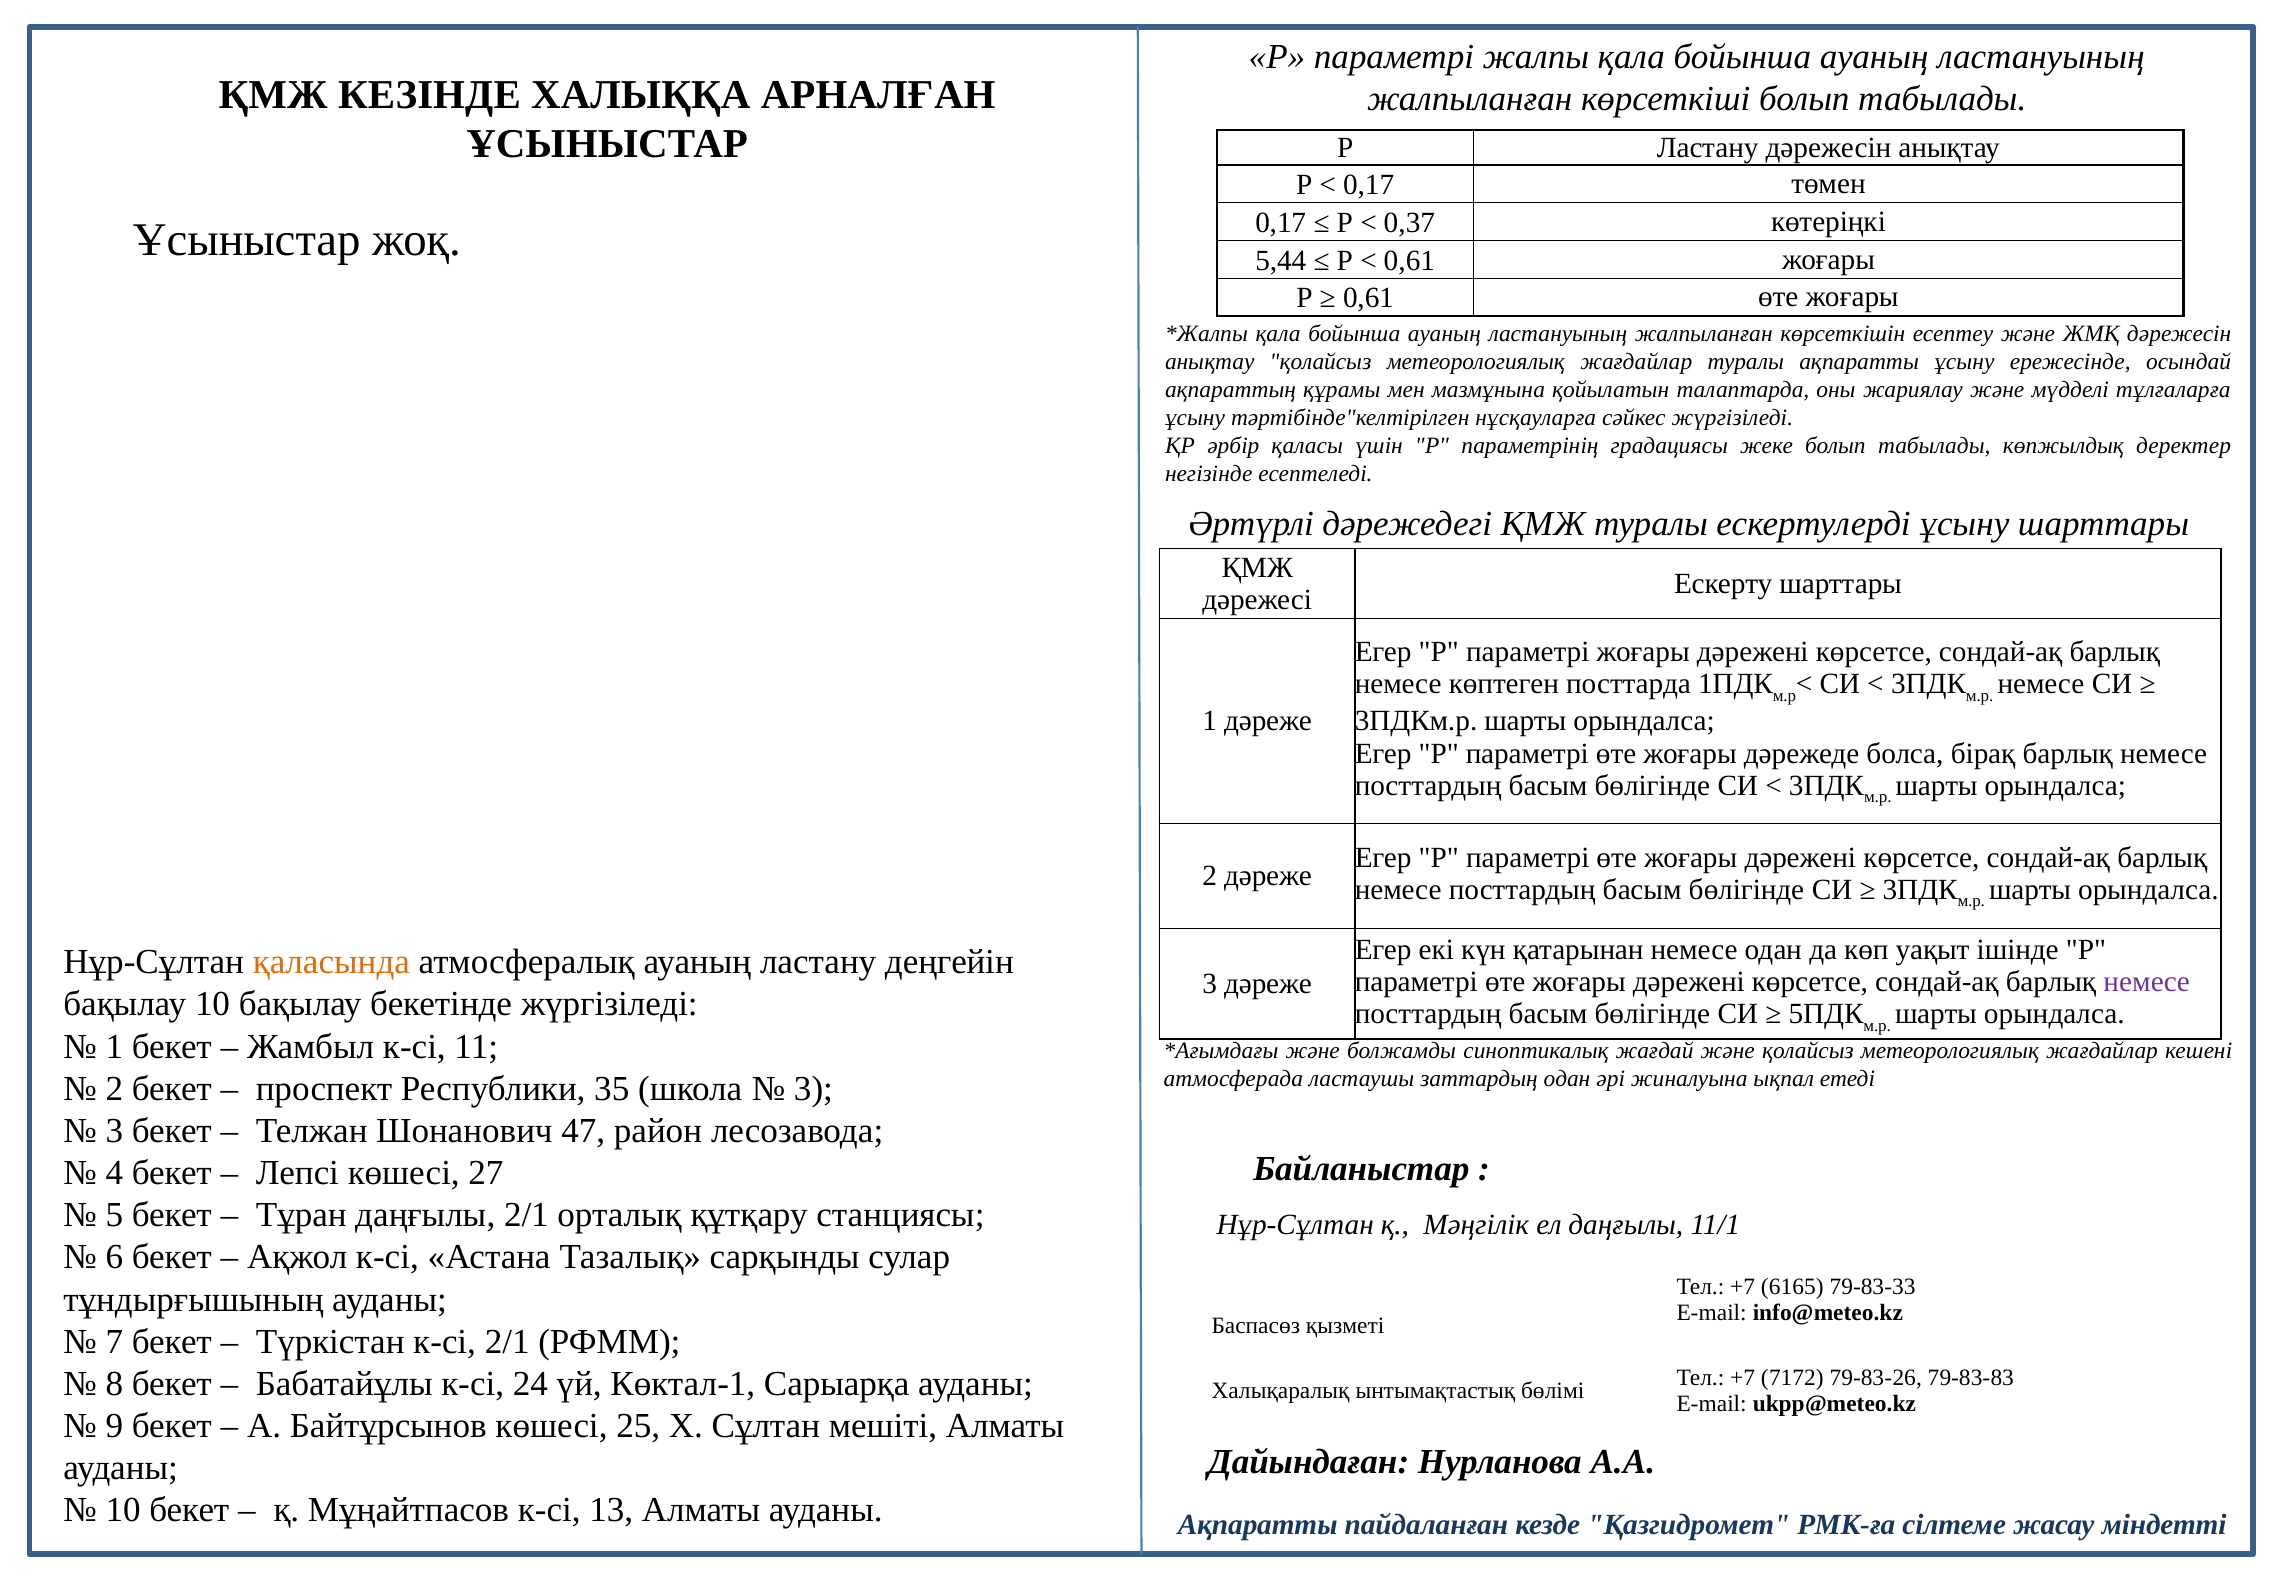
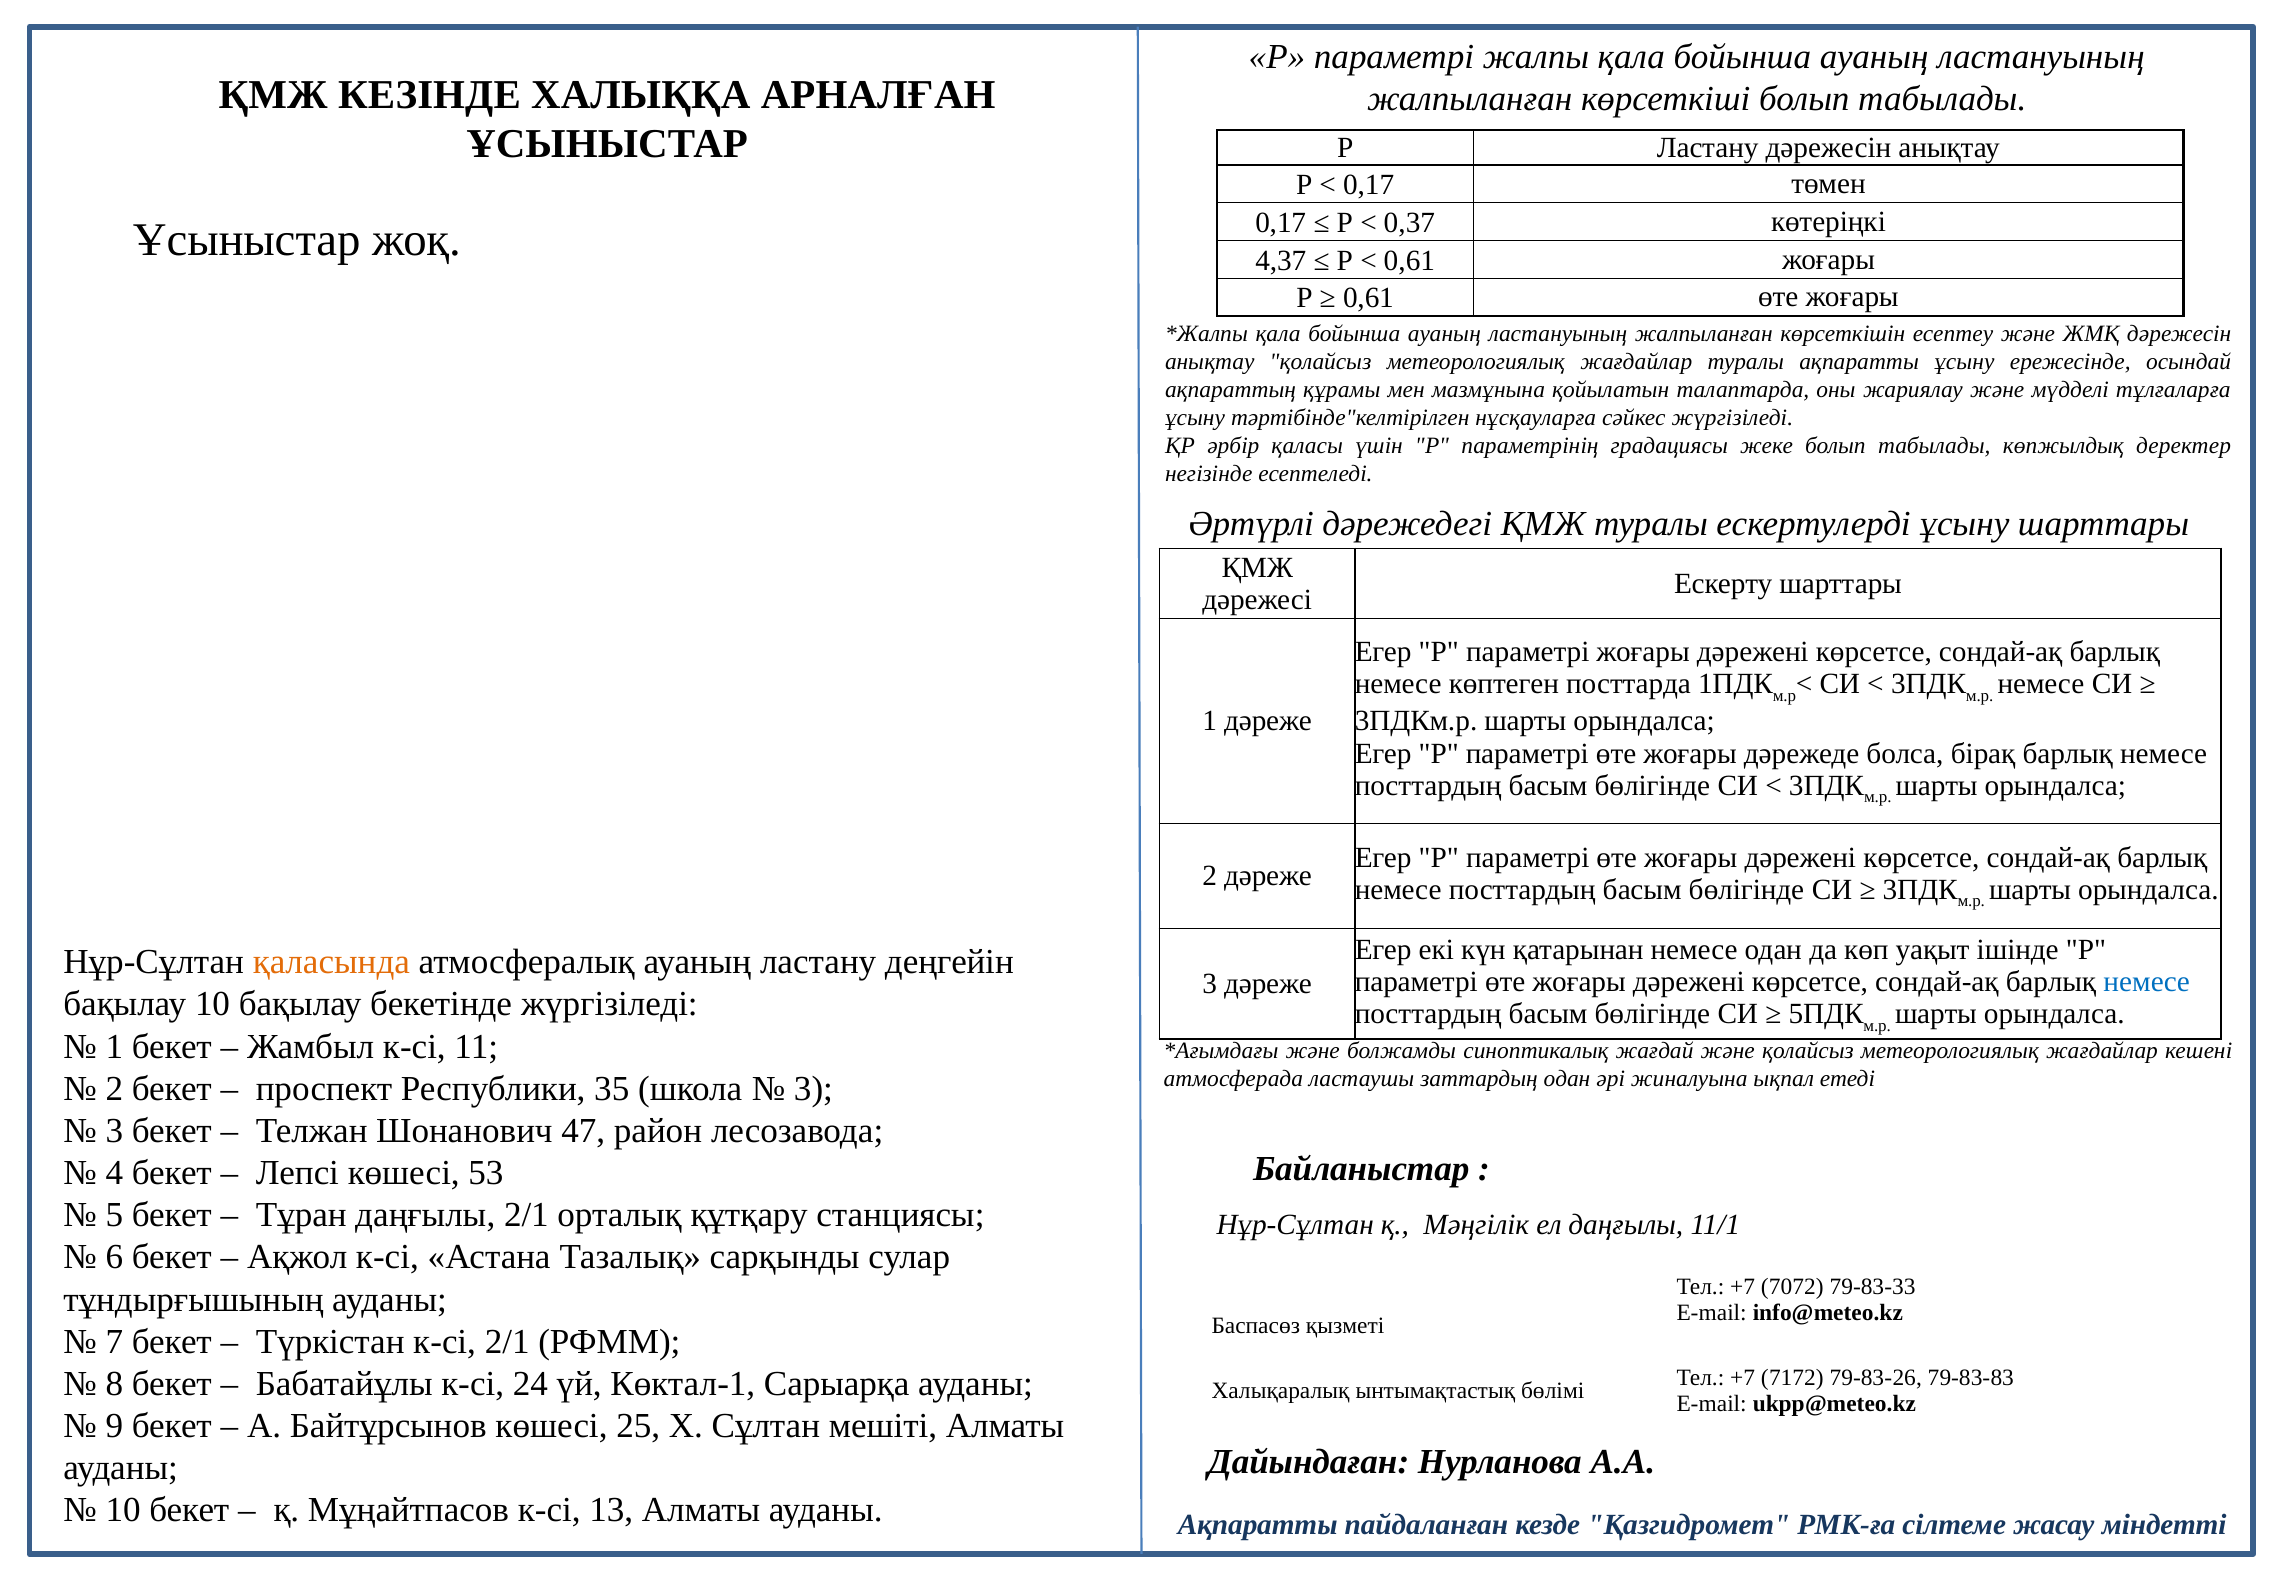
5,44: 5,44 -> 4,37 (1281, 261)
немесе colour: purple -> blue (2147, 981)
27: 27 -> 53 (486, 1173)
6165: 6165 -> 7072 (1792, 1286)
